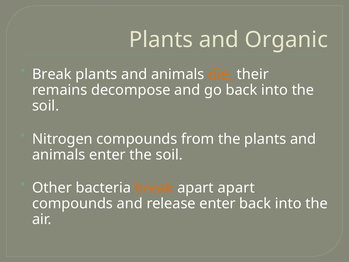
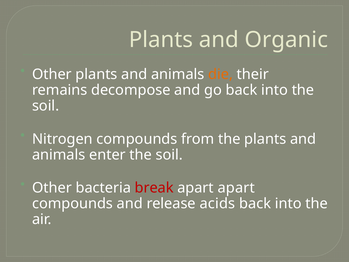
Break: Break -> Other (52, 74)
break colour: orange -> red (154, 188)
release enter: enter -> acids (217, 203)
